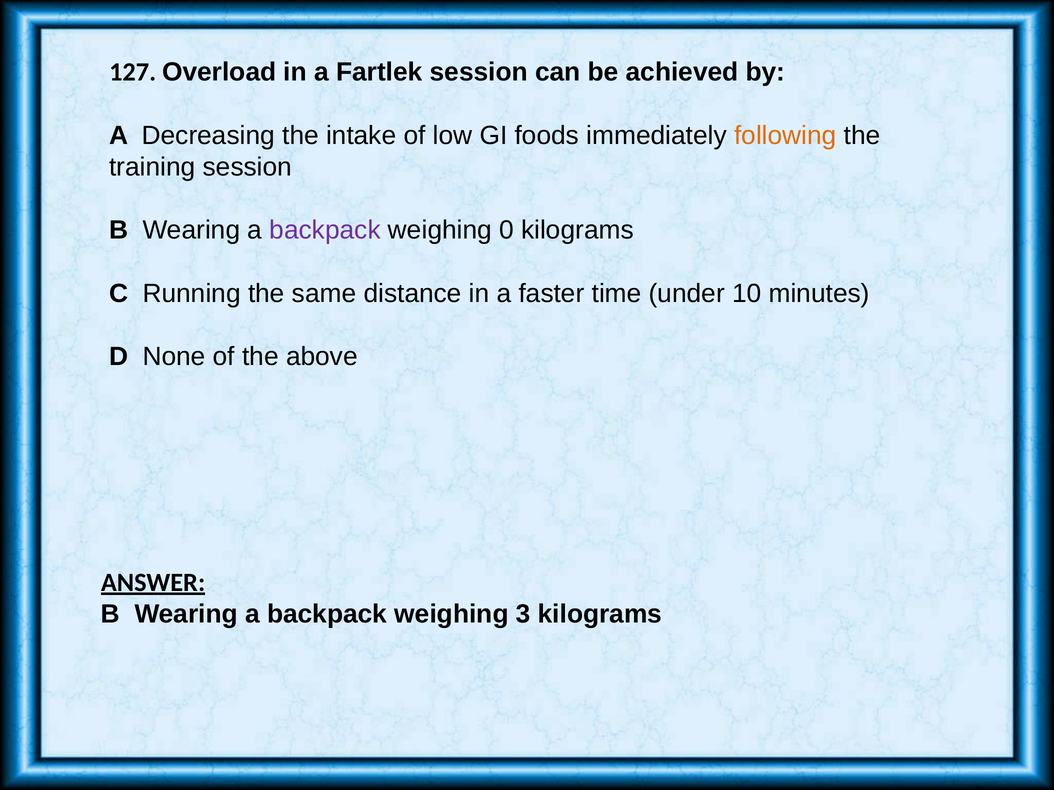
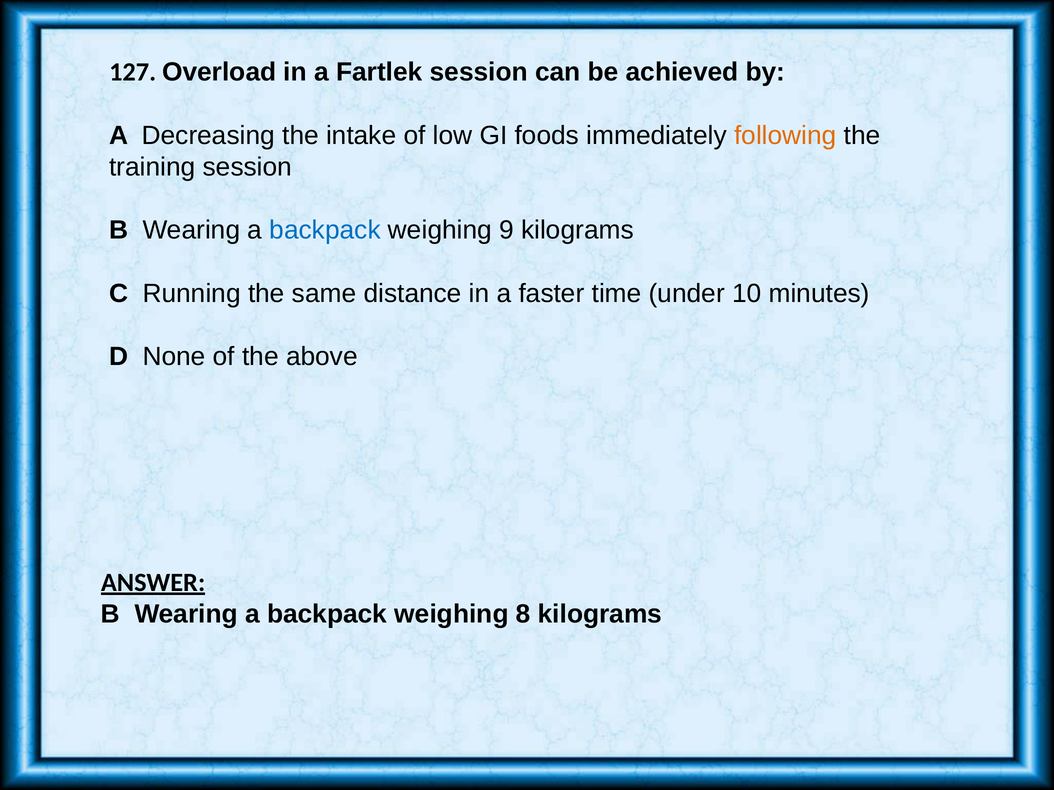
backpack colour: purple -> blue (325, 230)
0: 0 -> 9 (506, 230)
3: 3 -> 8 (523, 614)
